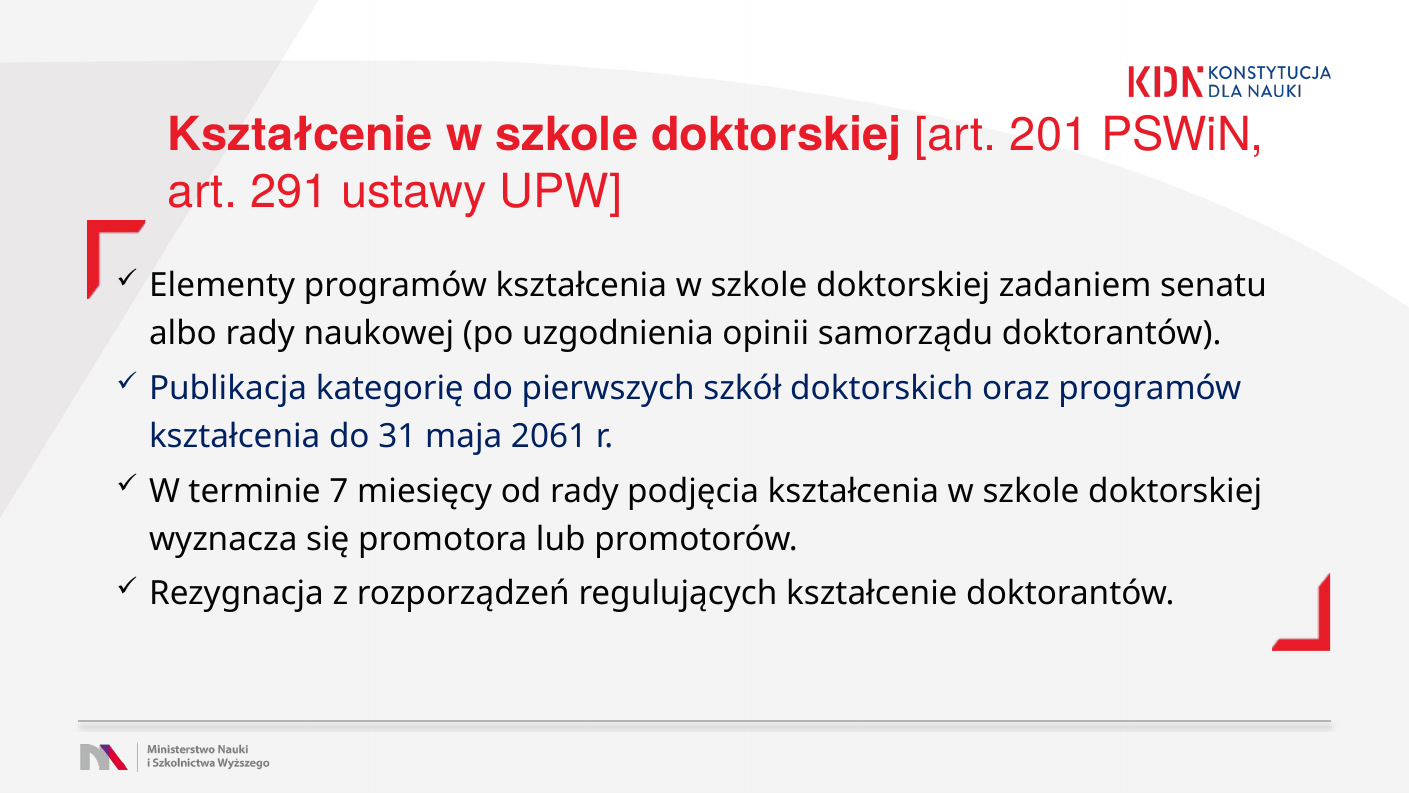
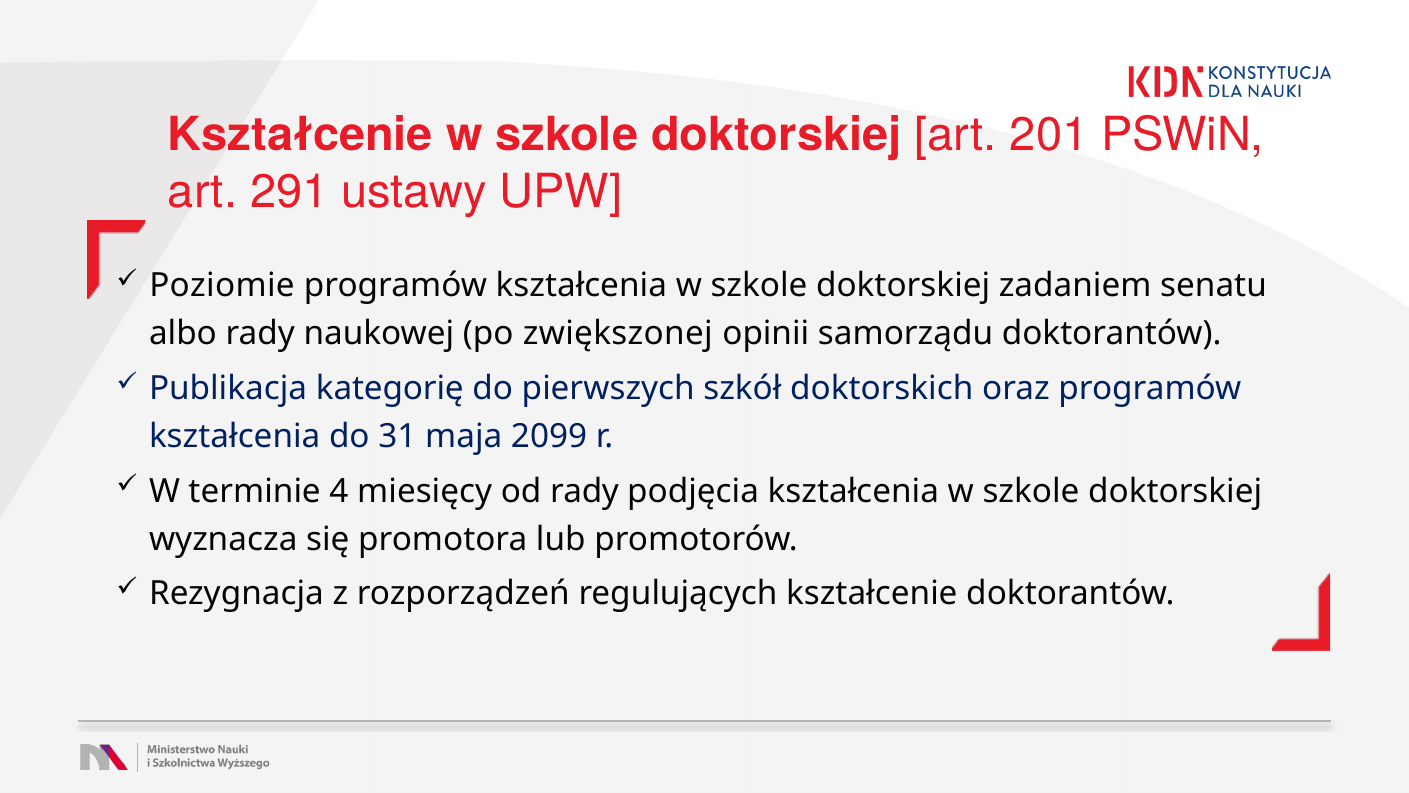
Elementy: Elementy -> Poziomie (222, 286)
uzgodnienia: uzgodnienia -> zwiększonej (618, 334)
2061: 2061 -> 2099 (549, 436)
7: 7 -> 4 (339, 491)
